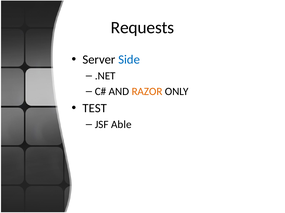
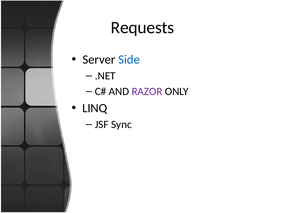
RAZOR colour: orange -> purple (147, 92)
TEST: TEST -> LINQ (95, 109)
Able: Able -> Sync (121, 125)
